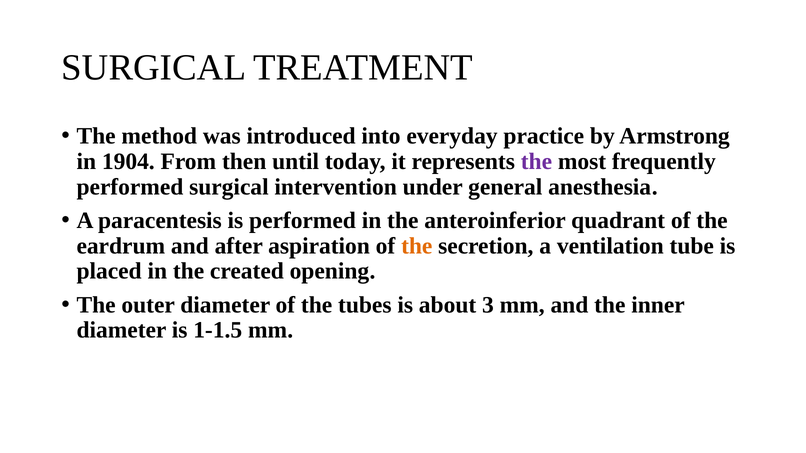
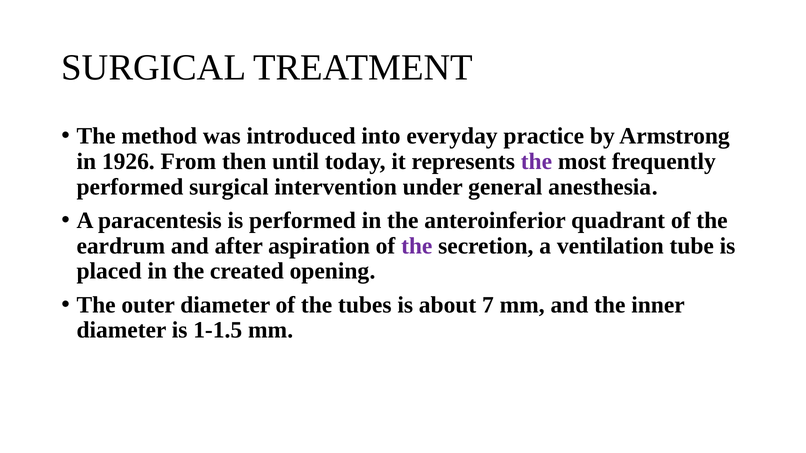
1904: 1904 -> 1926 (128, 162)
the colour: orange -> purple (417, 246)
3: 3 -> 7 (488, 305)
